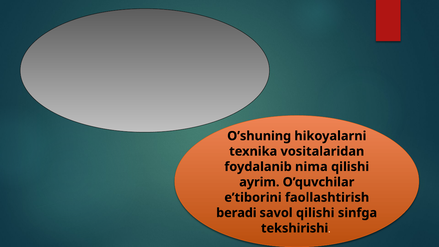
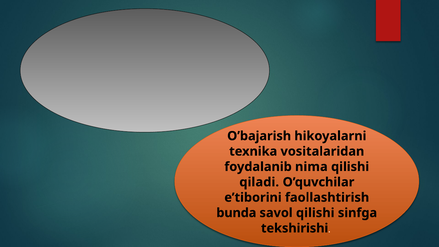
O’shuning: O’shuning -> O’bajarish (259, 136)
ayrim: ayrim -> qiladi (259, 182)
beradi: beradi -> bunda (236, 213)
